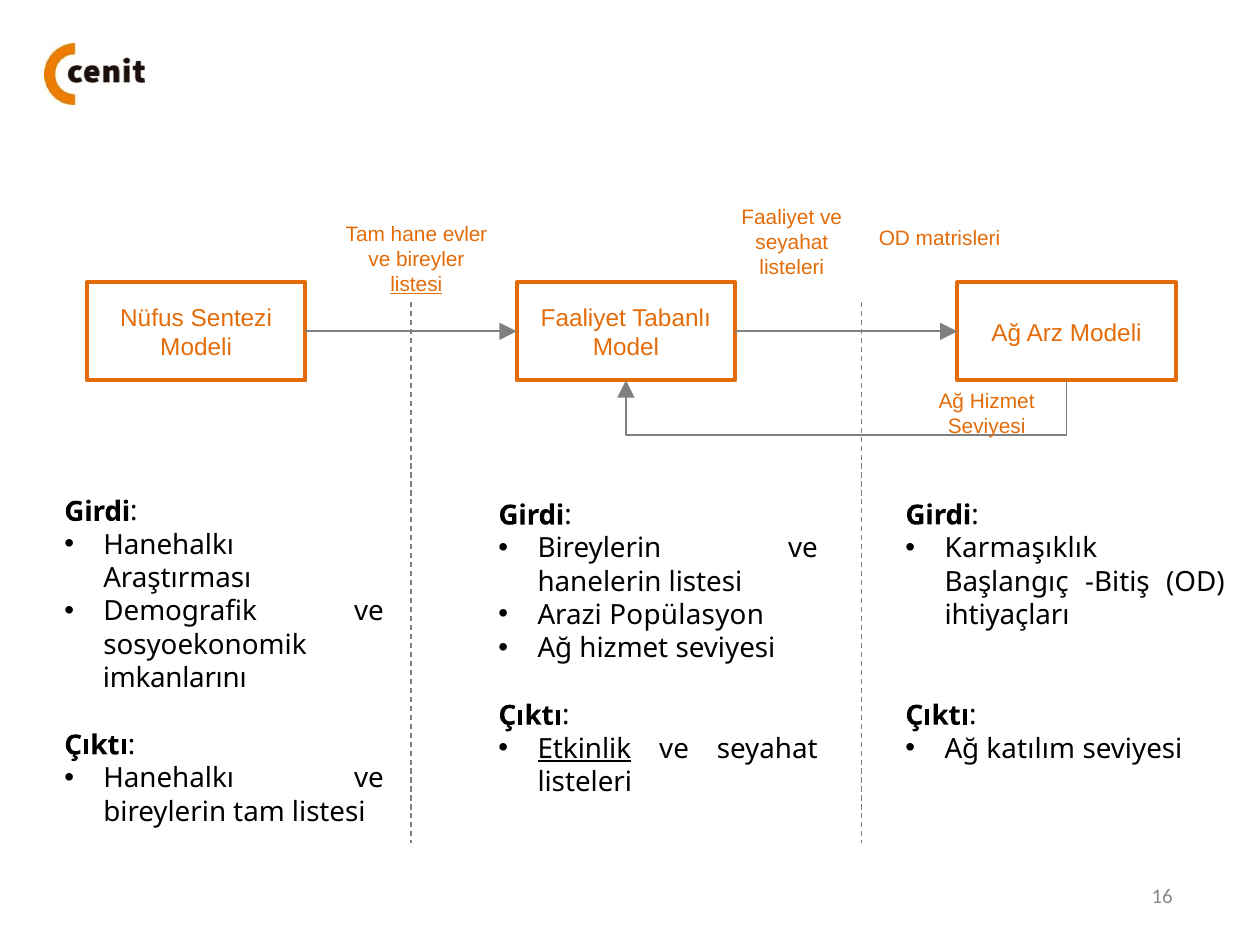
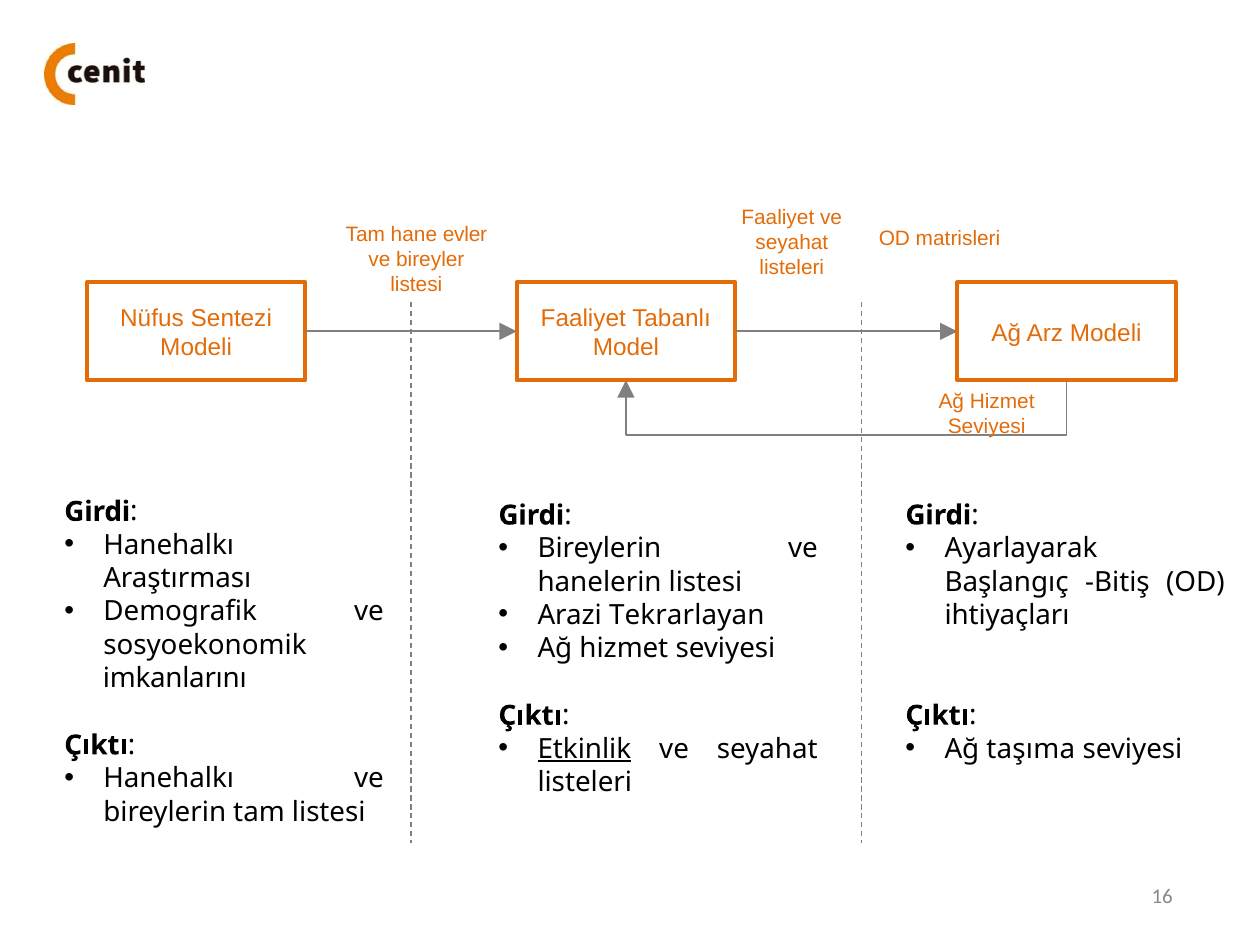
listesi underline: present -> none (416, 284)
Karmaşıklık: Karmaşıklık -> Ayarlayarak (1021, 549)
Popülasyon: Popülasyon -> Tekrarlayan (687, 615)
katılım: katılım -> taşıma (1031, 749)
